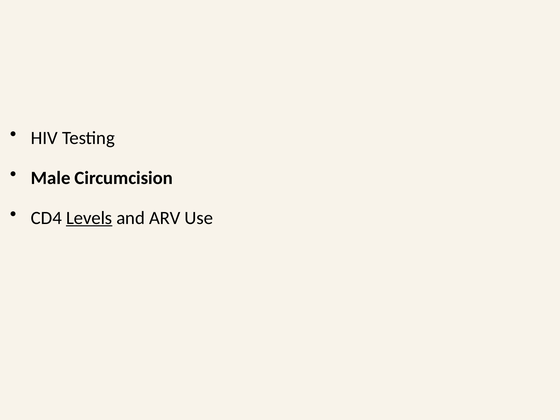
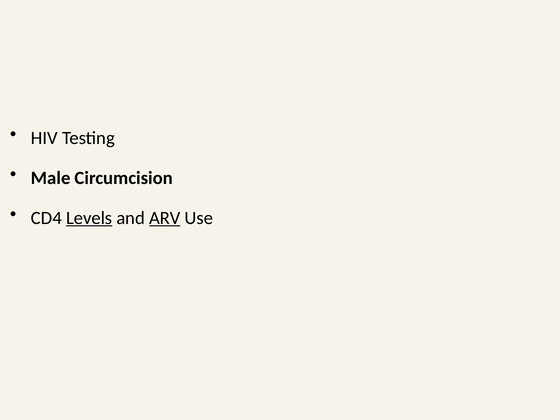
ARV underline: none -> present (165, 218)
